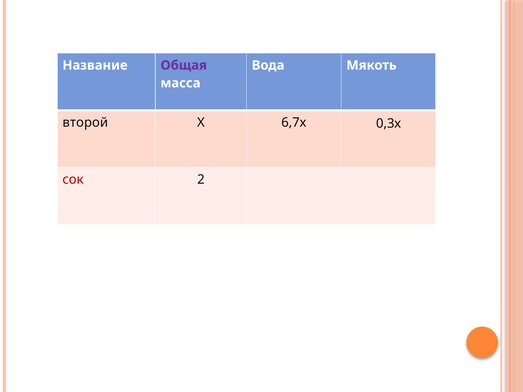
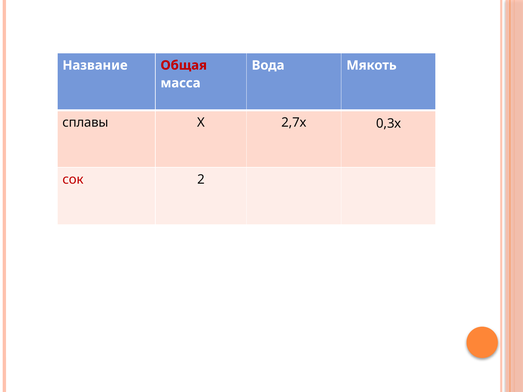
Общая colour: purple -> red (184, 65)
второй: второй -> сплавы (85, 123)
6,7х: 6,7х -> 2,7х (294, 123)
